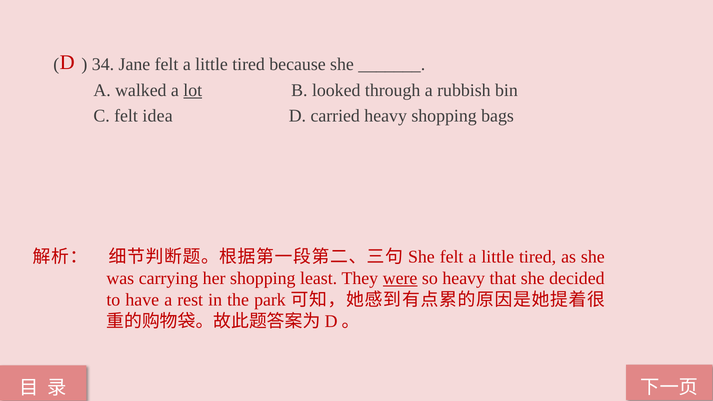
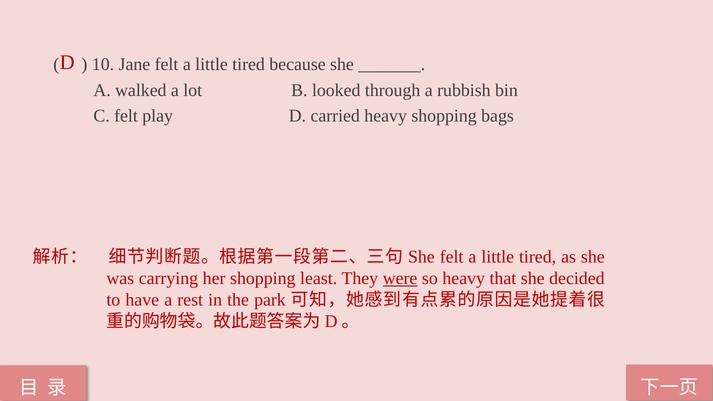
34: 34 -> 10 (103, 64)
lot underline: present -> none (193, 90)
idea: idea -> play (158, 116)
